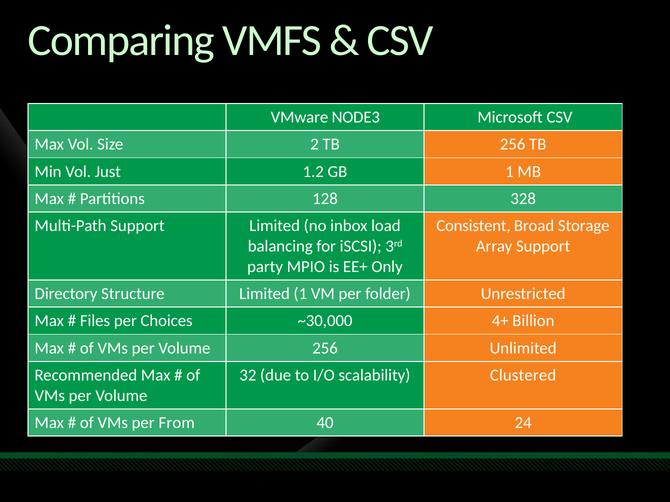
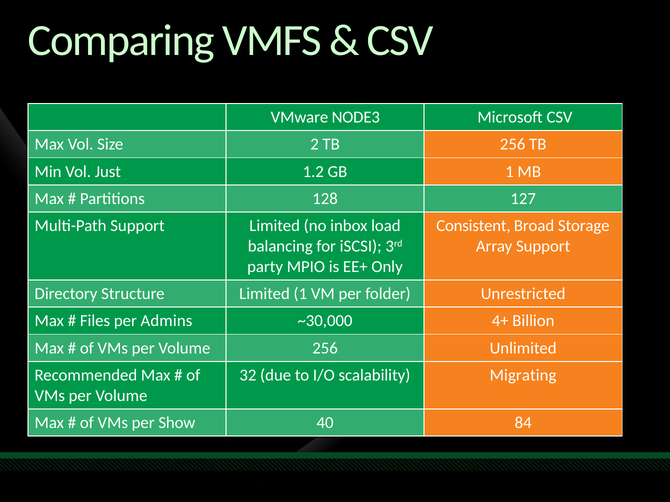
328: 328 -> 127 (523, 199)
Choices: Choices -> Admins (166, 321)
Clustered: Clustered -> Migrating (523, 376)
From: From -> Show (177, 423)
24: 24 -> 84 (523, 423)
